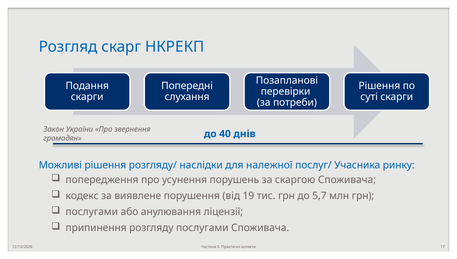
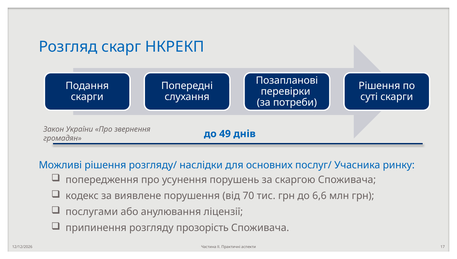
40: 40 -> 49 (225, 134)
належної: належної -> основних (269, 165)
19: 19 -> 70 (248, 196)
5,7: 5,7 -> 6,6 (319, 196)
розгляду послугами: послугами -> прозорість (202, 228)
